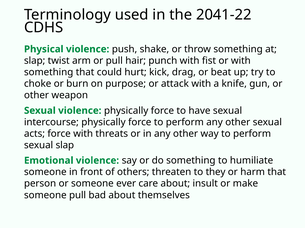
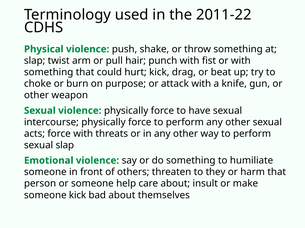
2041-22: 2041-22 -> 2011-22 (224, 15)
ever: ever -> help (126, 184)
someone pull: pull -> kick (78, 196)
